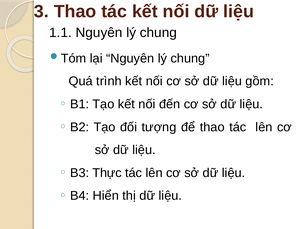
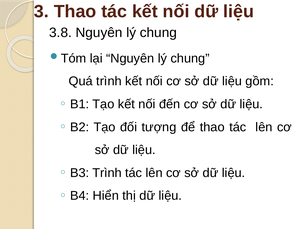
1.1: 1.1 -> 3.8 (60, 33)
B3 Thực: Thực -> Trình (107, 173)
